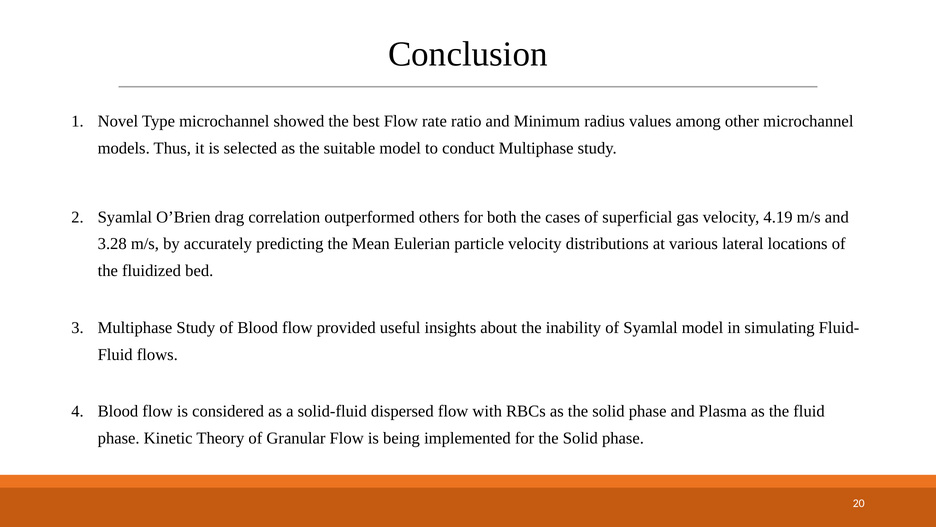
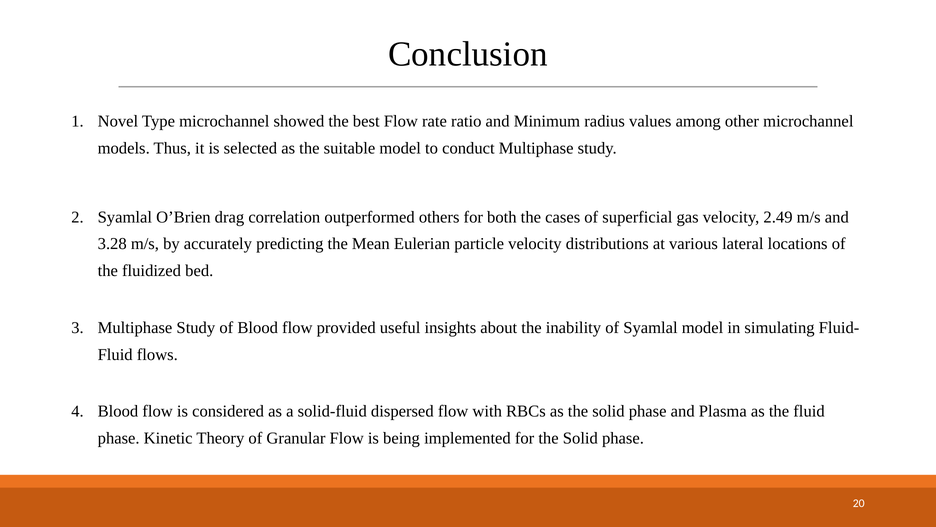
4.19: 4.19 -> 2.49 (778, 217)
